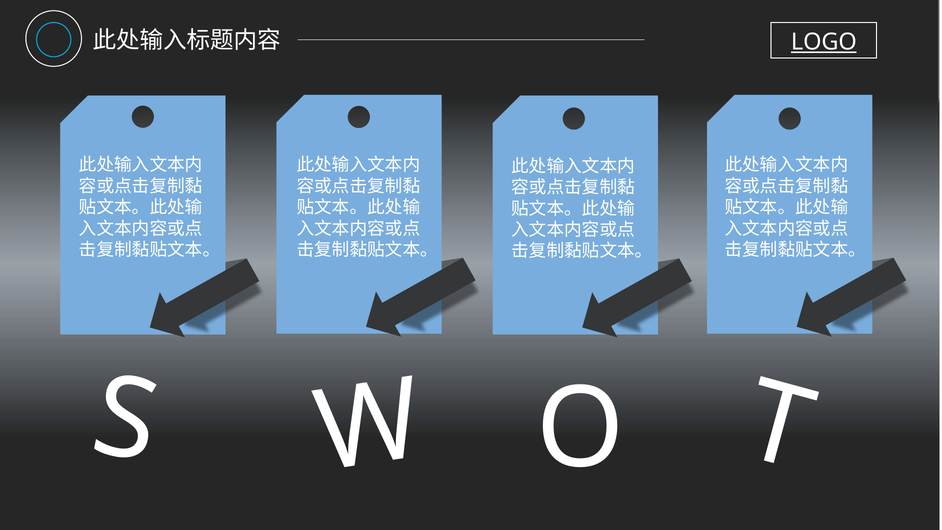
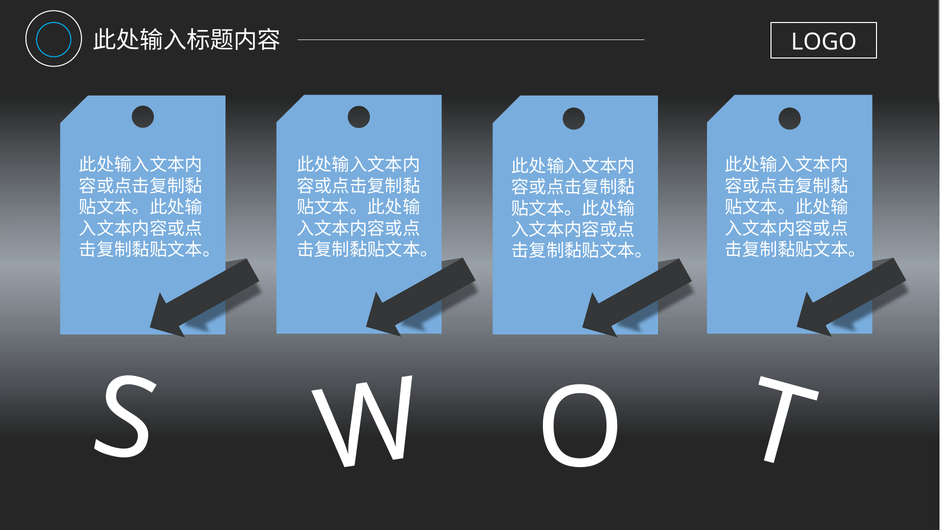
LOGO underline: present -> none (824, 42)
